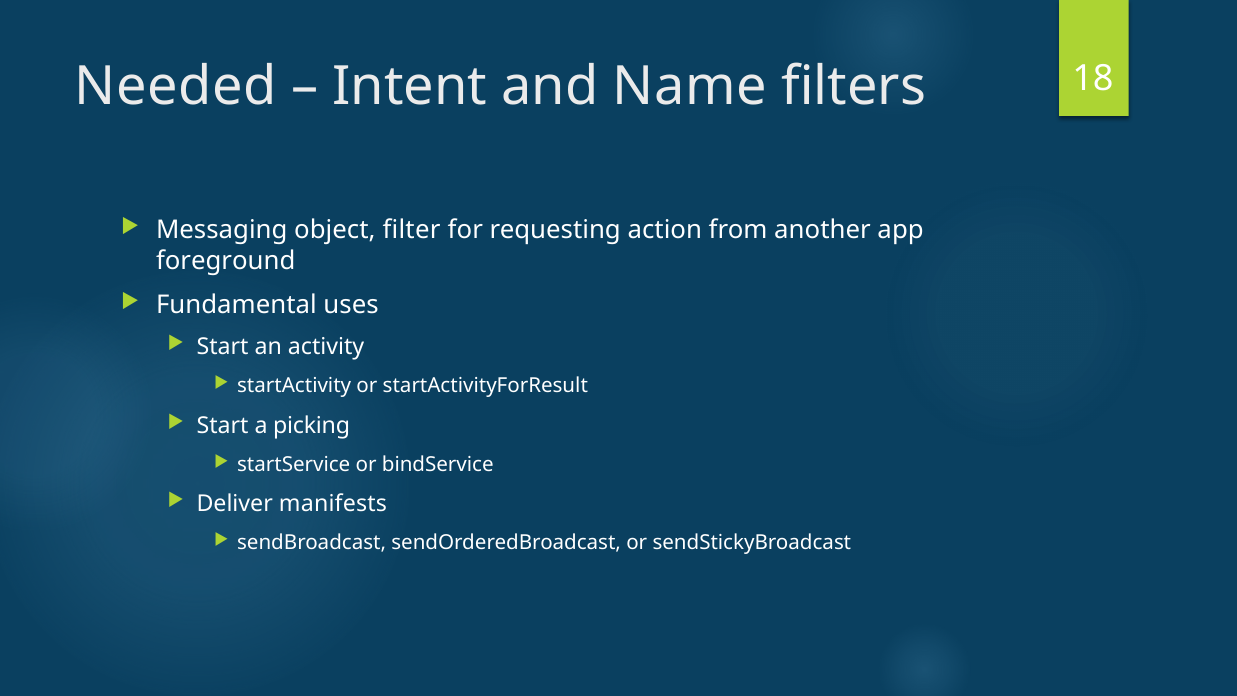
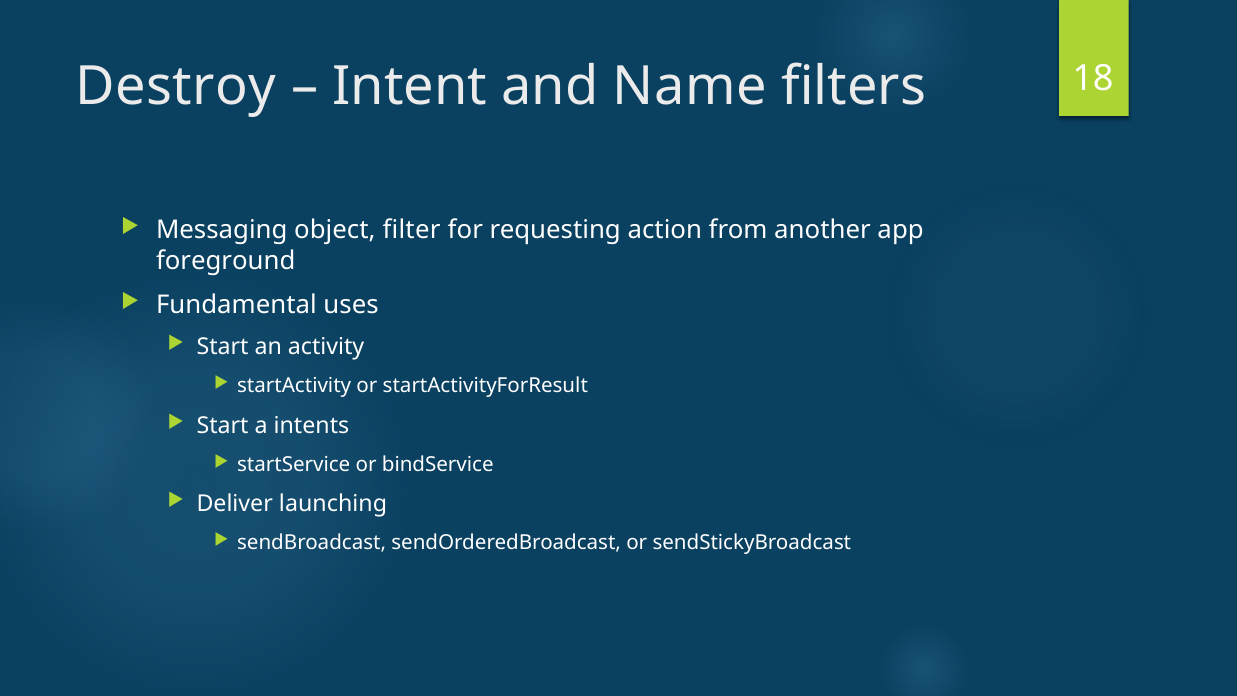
Needed: Needed -> Destroy (176, 87)
picking: picking -> intents (311, 425)
manifests: manifests -> launching (333, 504)
